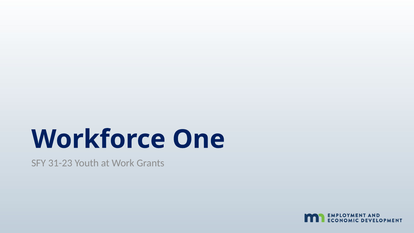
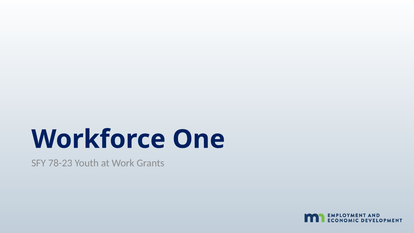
31-23: 31-23 -> 78-23 (60, 163)
